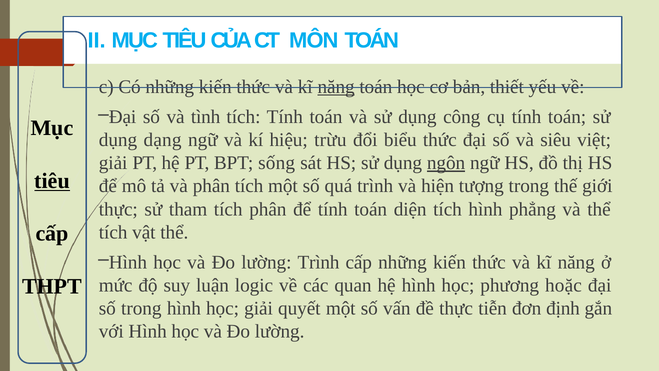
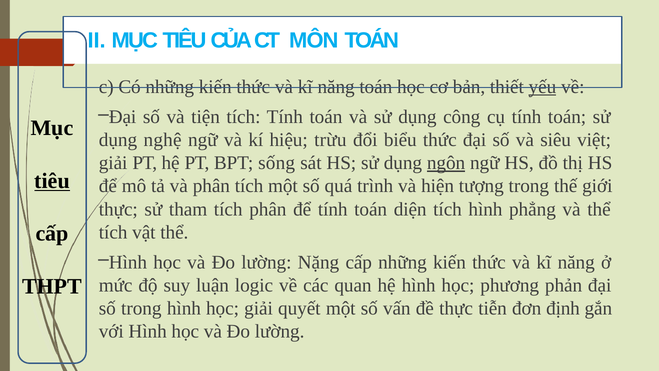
năng underline: present -> none (336, 87)
yếu underline: none -> present (542, 87)
tình: tình -> tiện (206, 117)
dạng: dạng -> nghệ (163, 140)
lường Trình: Trình -> Nặng (318, 262)
hoặc: hoặc -> phản (564, 285)
